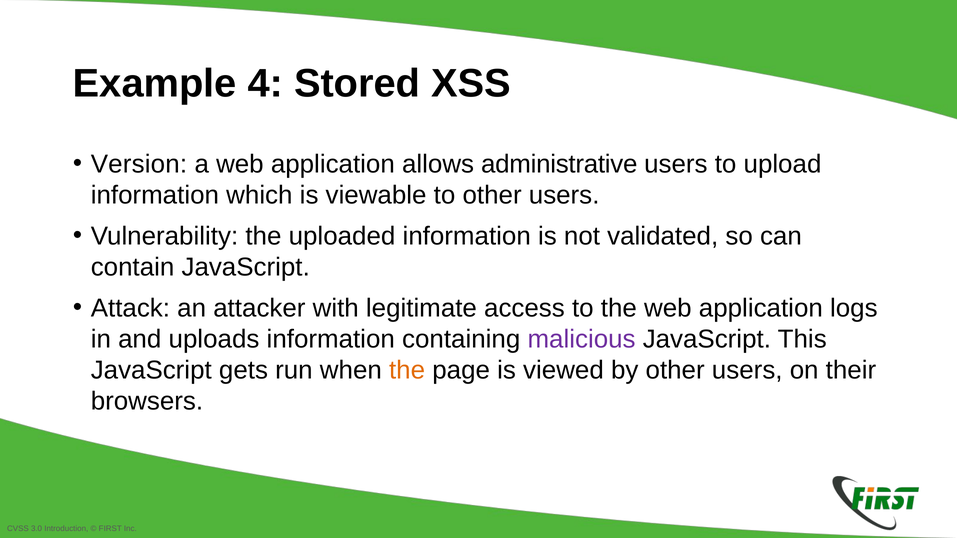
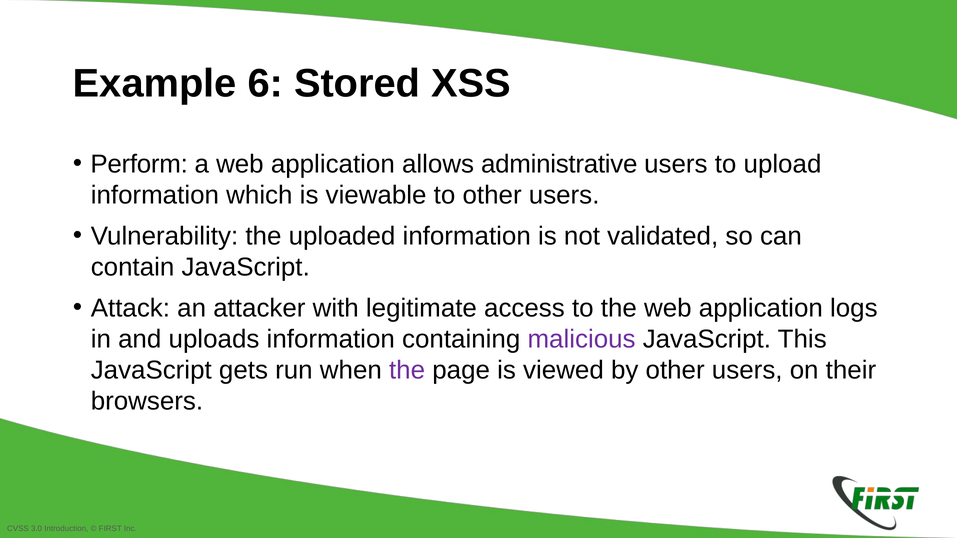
4: 4 -> 6 (265, 83)
Version: Version -> Perform (139, 164)
the colour: orange -> purple (407, 371)
